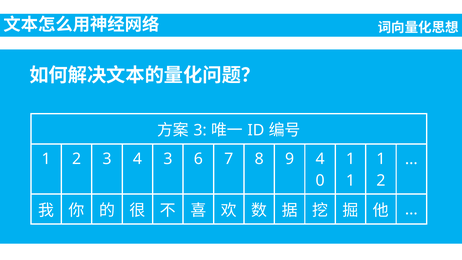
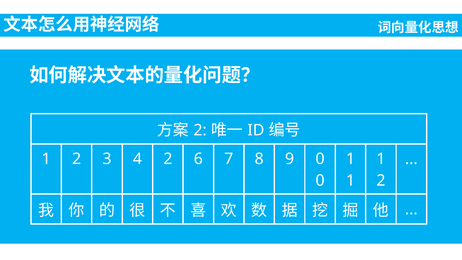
3: 3 -> 2 (200, 130)
4 3: 3 -> 2 (168, 159)
9 4: 4 -> 0 (320, 159)
